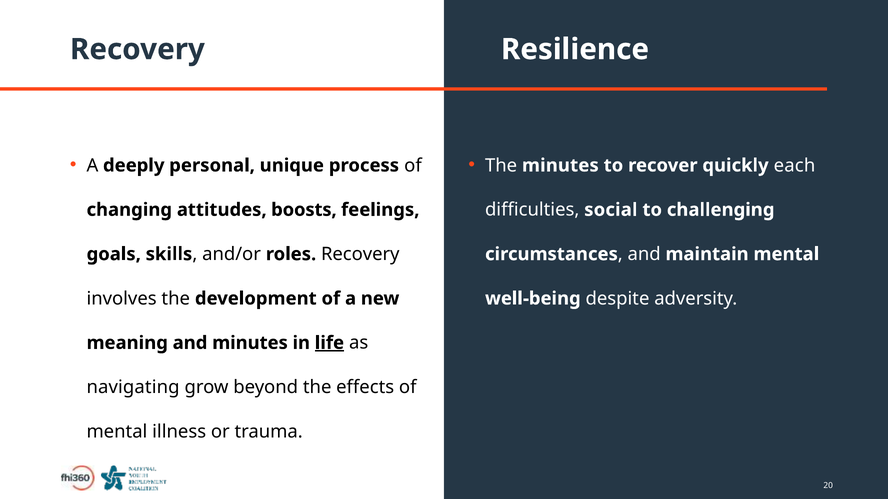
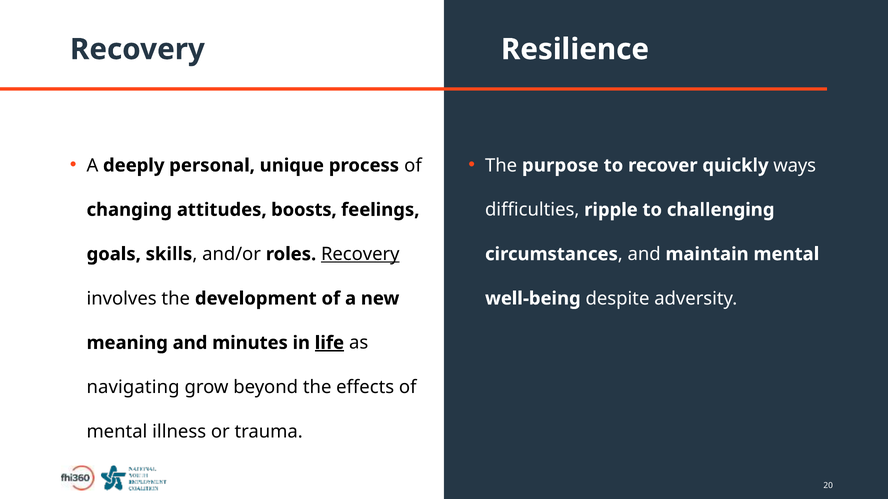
The minutes: minutes -> purpose (560, 166)
each: each -> ways (795, 166)
social: social -> ripple (611, 210)
Recovery underline: none -> present (360, 254)
